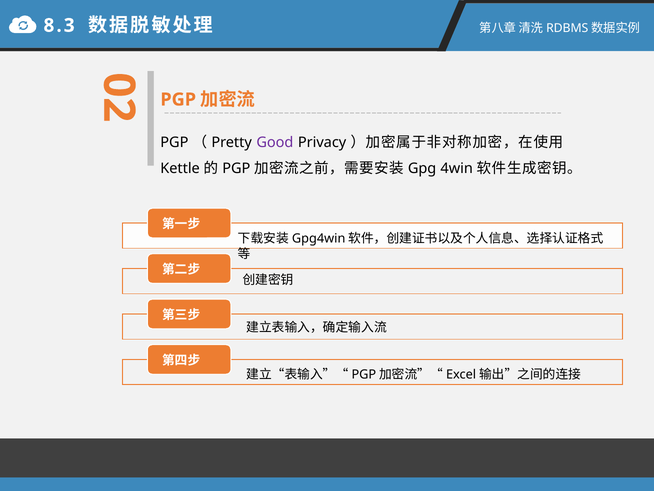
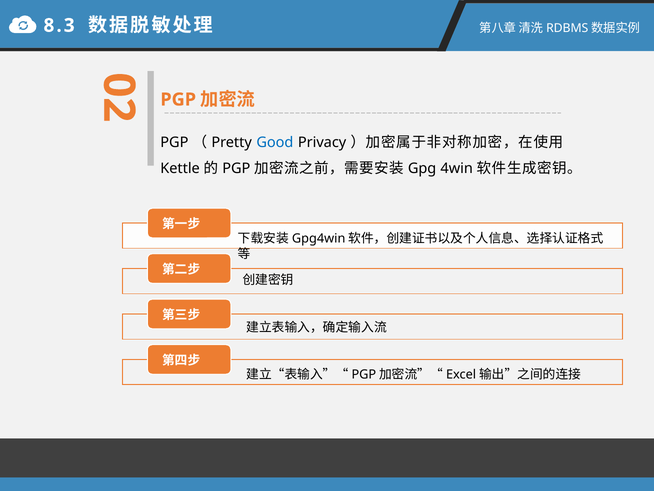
Good colour: purple -> blue (275, 142)
